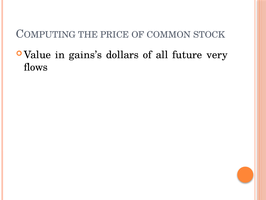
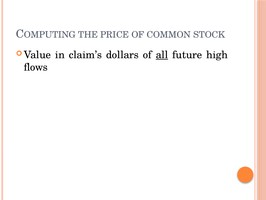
gains’s: gains’s -> claim’s (85, 55)
all underline: none -> present (162, 55)
very: very -> high (217, 55)
